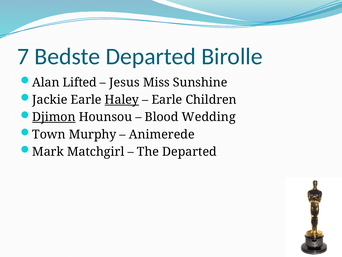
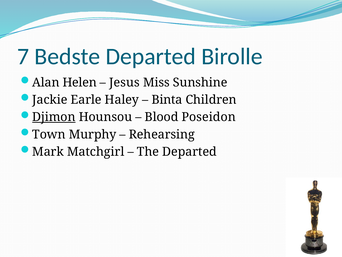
Lifted: Lifted -> Helen (80, 82)
Haley underline: present -> none (122, 100)
Earle: Earle -> Binta (167, 100)
Wedding: Wedding -> Poseidon (209, 117)
Animerede: Animerede -> Rehearsing (162, 134)
